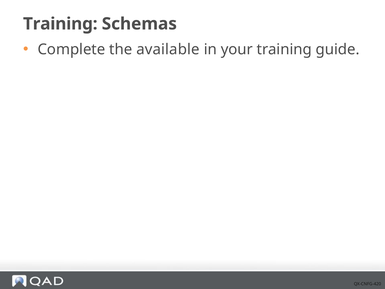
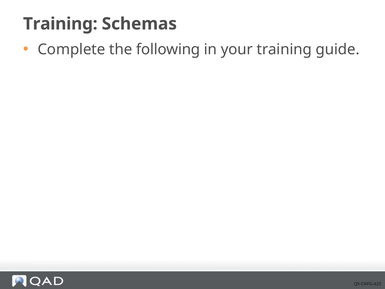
available: available -> following (168, 50)
